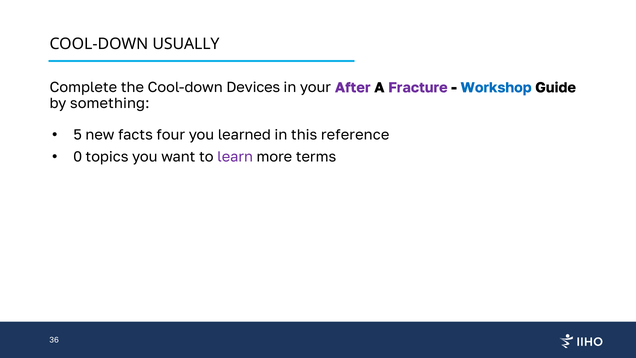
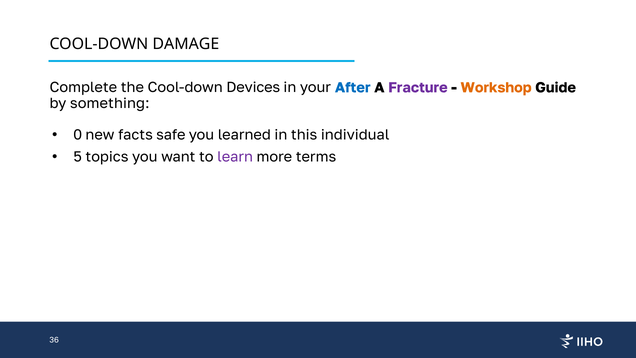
USUALLY: USUALLY -> DAMAGE (186, 44)
After colour: purple -> blue (353, 87)
Workshop colour: blue -> orange (496, 87)
5: 5 -> 0 (78, 135)
four: four -> safe (171, 135)
reference: reference -> individual (355, 135)
0: 0 -> 5 (78, 157)
